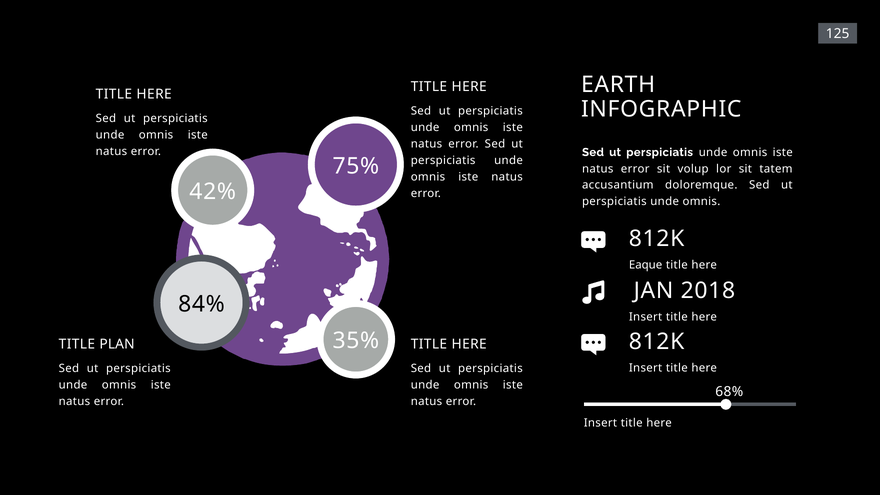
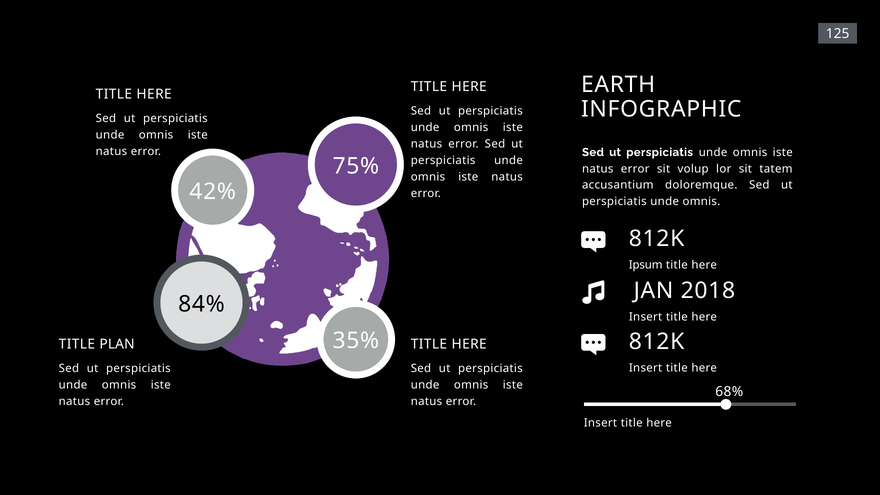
Eaque: Eaque -> Ipsum (646, 265)
